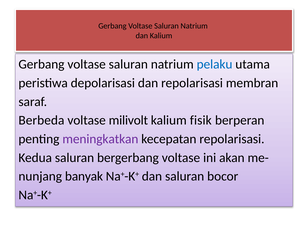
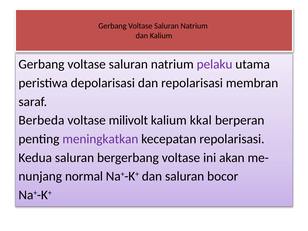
pelaku colour: blue -> purple (215, 64)
fisik: fisik -> kkal (201, 120)
banyak: banyak -> normal (84, 176)
